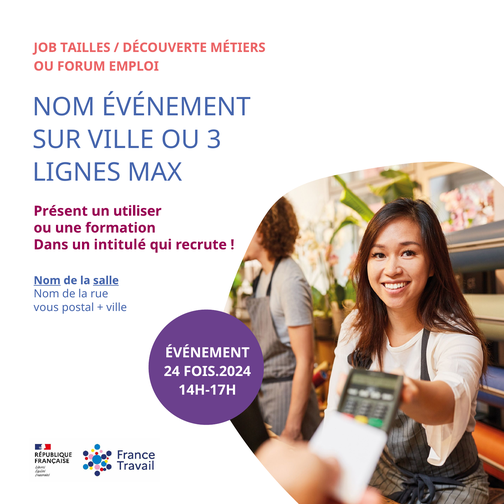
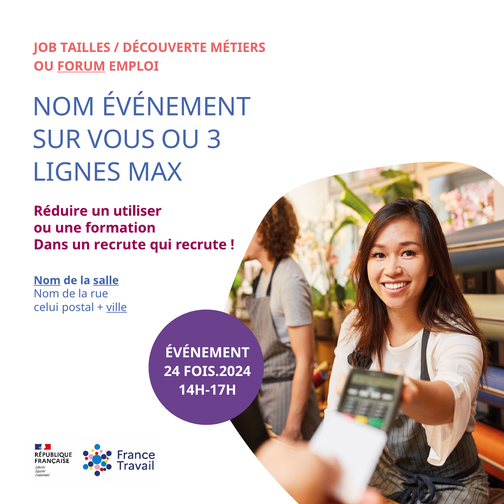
FORUM underline: none -> present (81, 66)
SUR VILLE: VILLE -> VOUS (121, 140)
Présent: Présent -> Réduire (61, 211)
un intitulé: intitulé -> recrute (120, 245)
vous: vous -> celui (46, 307)
ville underline: none -> present (117, 307)
